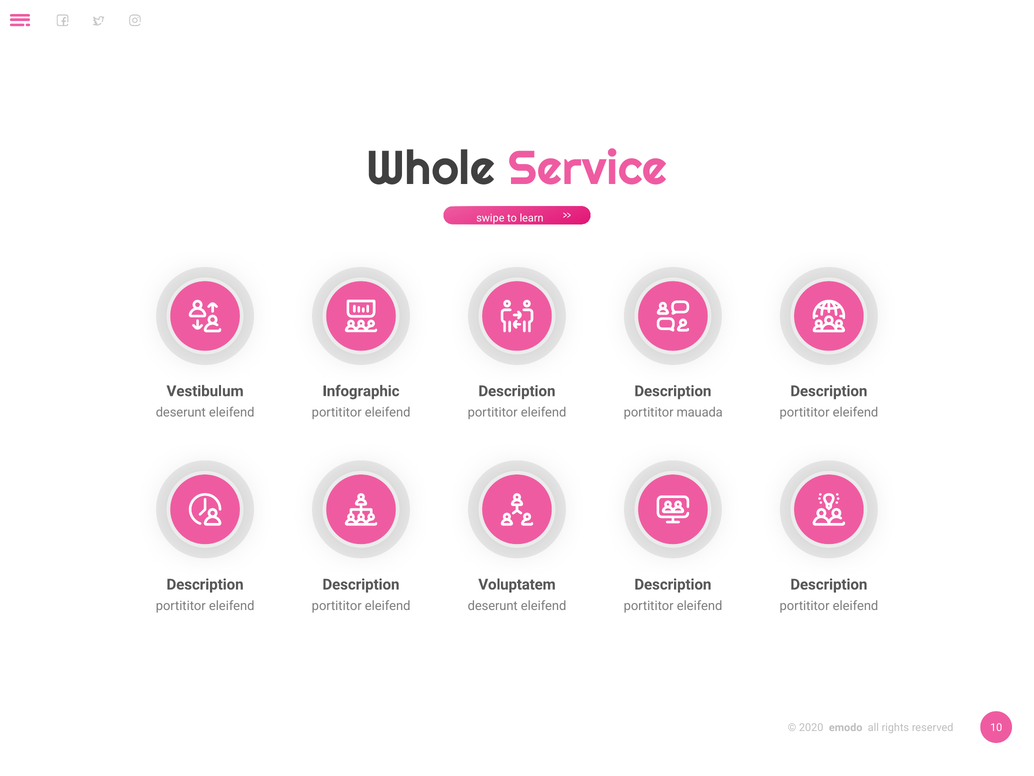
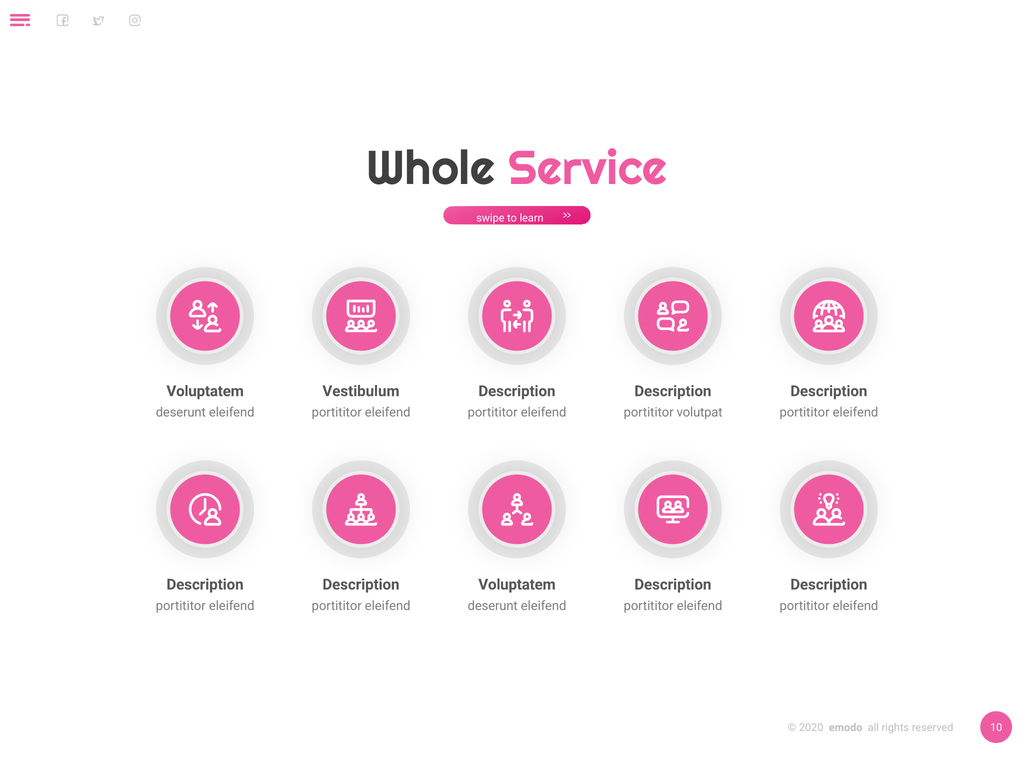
Vestibulum: Vestibulum -> Voluptatem (205, 391)
Infographic: Infographic -> Vestibulum (361, 391)
mauada: mauada -> volutpat (700, 412)
